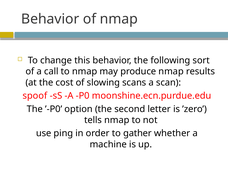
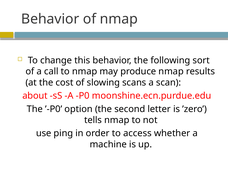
spoof: spoof -> about (35, 96)
gather: gather -> access (137, 133)
